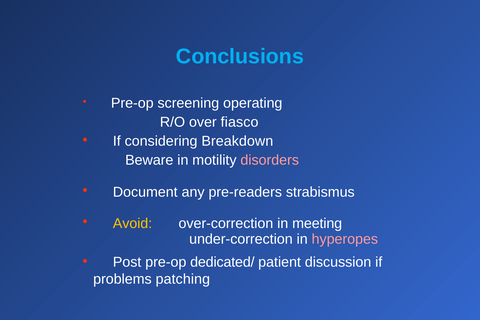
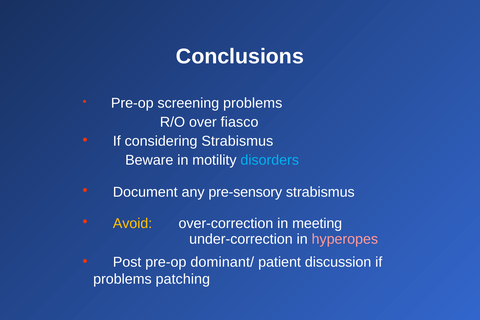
Conclusions colour: light blue -> white (240, 57)
screening operating: operating -> problems (253, 103)
considering Breakdown: Breakdown -> Strabismus (237, 141)
disorders colour: pink -> light blue (270, 160)
pre-readers: pre-readers -> pre-sensory (245, 192)
dedicated/: dedicated/ -> dominant/ (222, 262)
